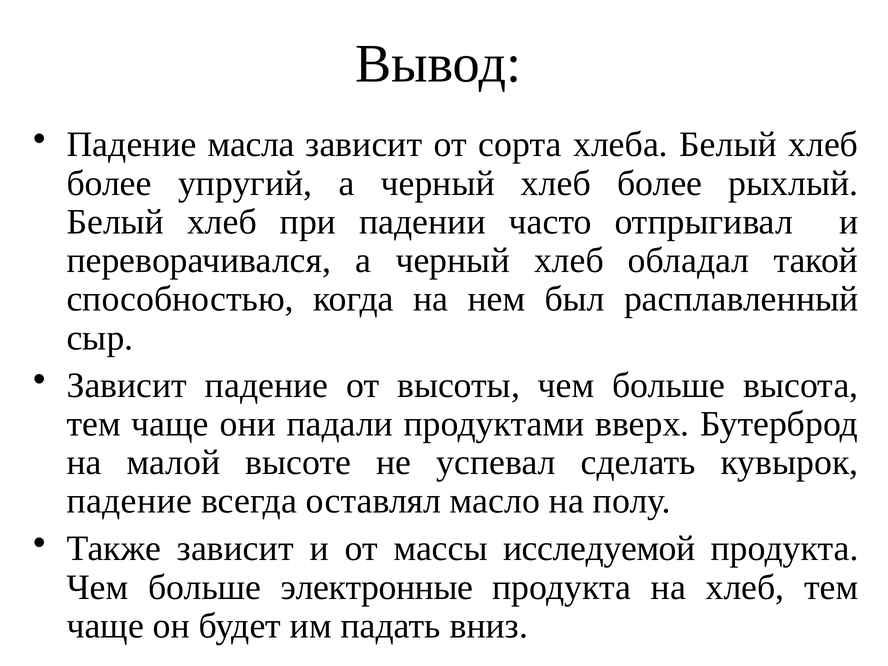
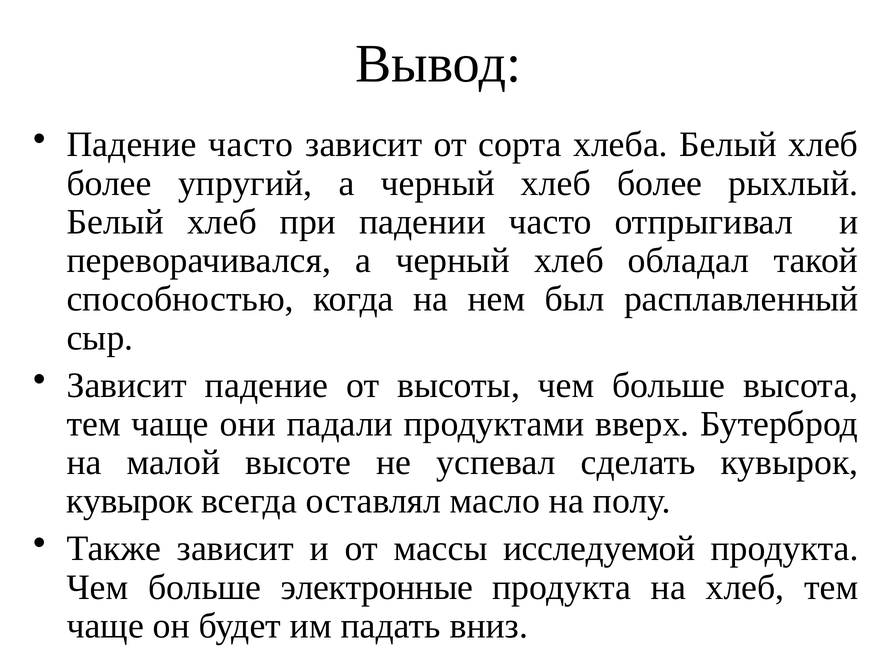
Падение масла: масла -> часто (251, 145)
падение: падение -> кувырок (130, 501)
